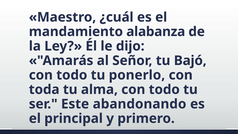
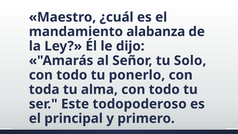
Bajó: Bajó -> Solo (190, 61)
abandonando: abandonando -> todopoderoso (140, 104)
